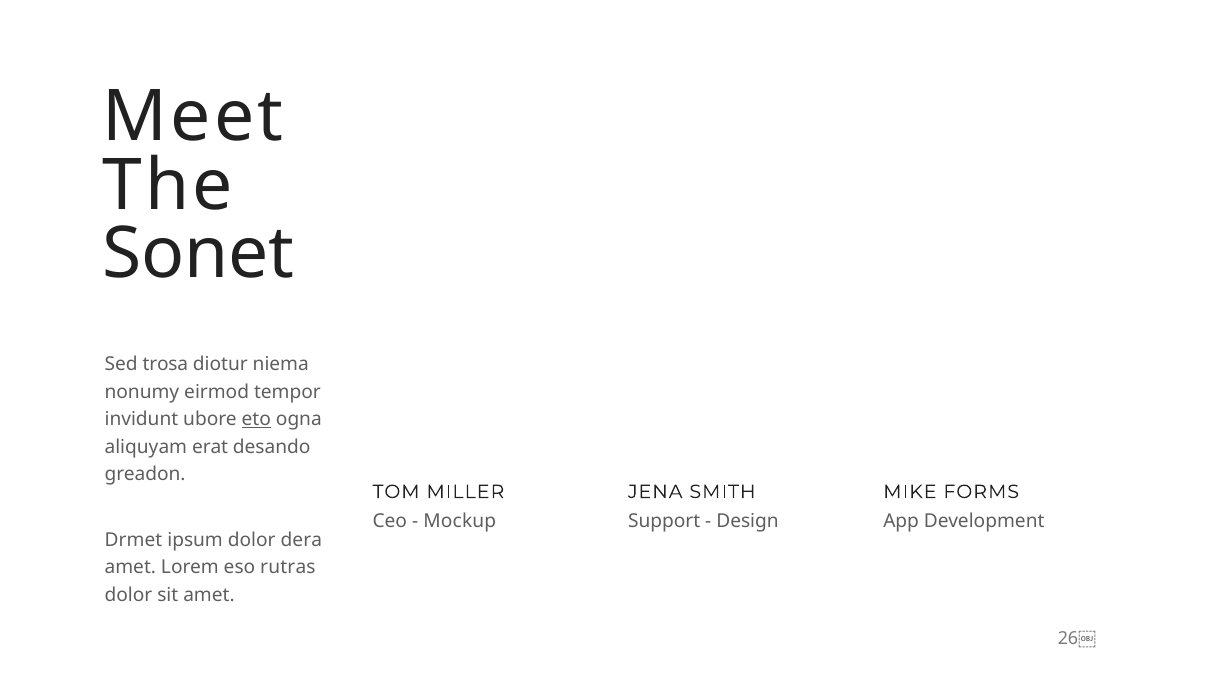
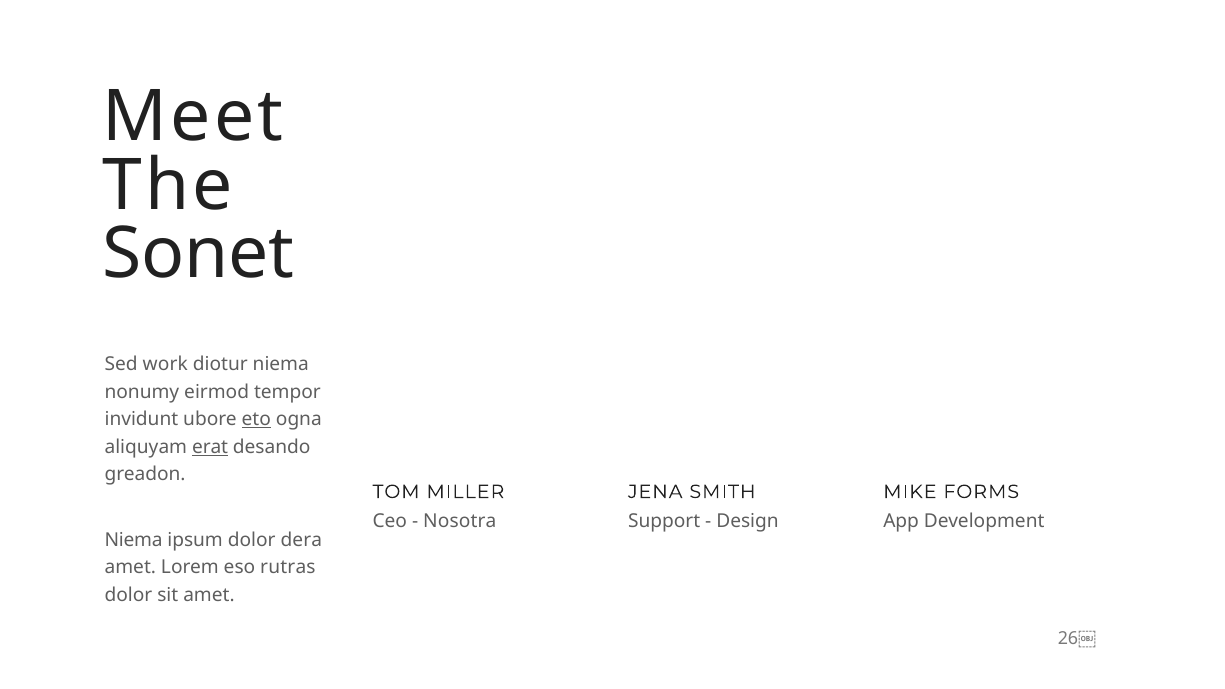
trosa: trosa -> work (165, 364)
erat underline: none -> present (210, 447)
Mockup: Mockup -> Nosotra (460, 522)
Drmet: Drmet -> Niema (134, 540)
